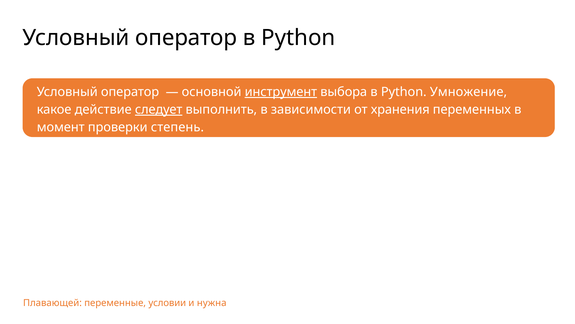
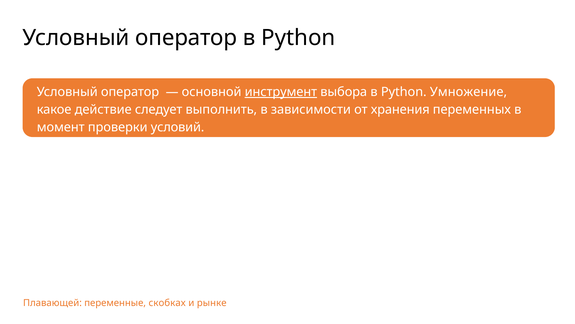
следует underline: present -> none (159, 109)
степень: степень -> условий (178, 127)
условии: условии -> скобках (167, 302)
нужна: нужна -> рынке (212, 302)
